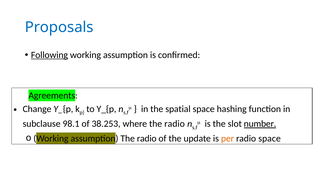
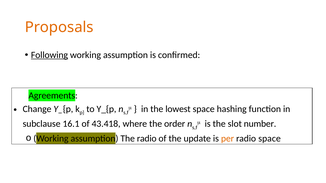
Proposals colour: blue -> orange (59, 27)
spatial: spatial -> lowest (178, 109)
98.1: 98.1 -> 16.1 (71, 124)
38.253: 38.253 -> 43.418 (106, 124)
where the radio: radio -> order (175, 124)
number underline: present -> none (260, 124)
